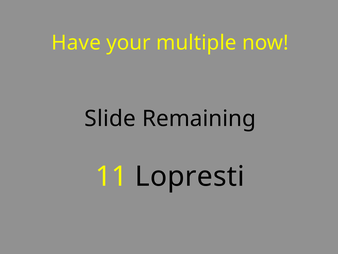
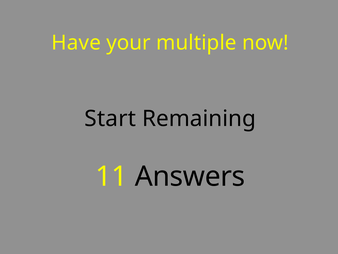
Slide: Slide -> Start (110, 118)
Lopresti: Lopresti -> Answers (190, 176)
